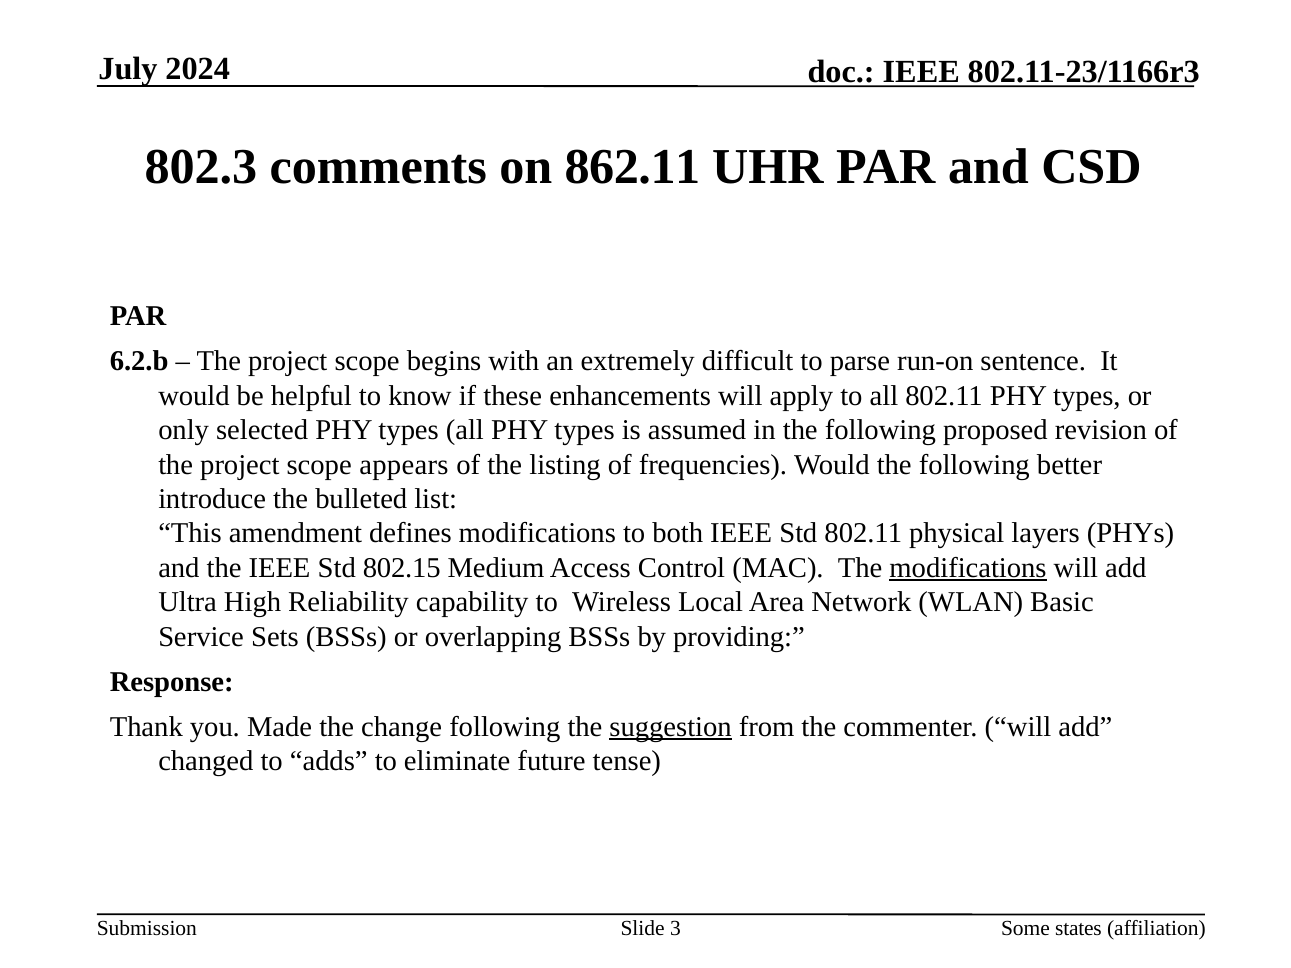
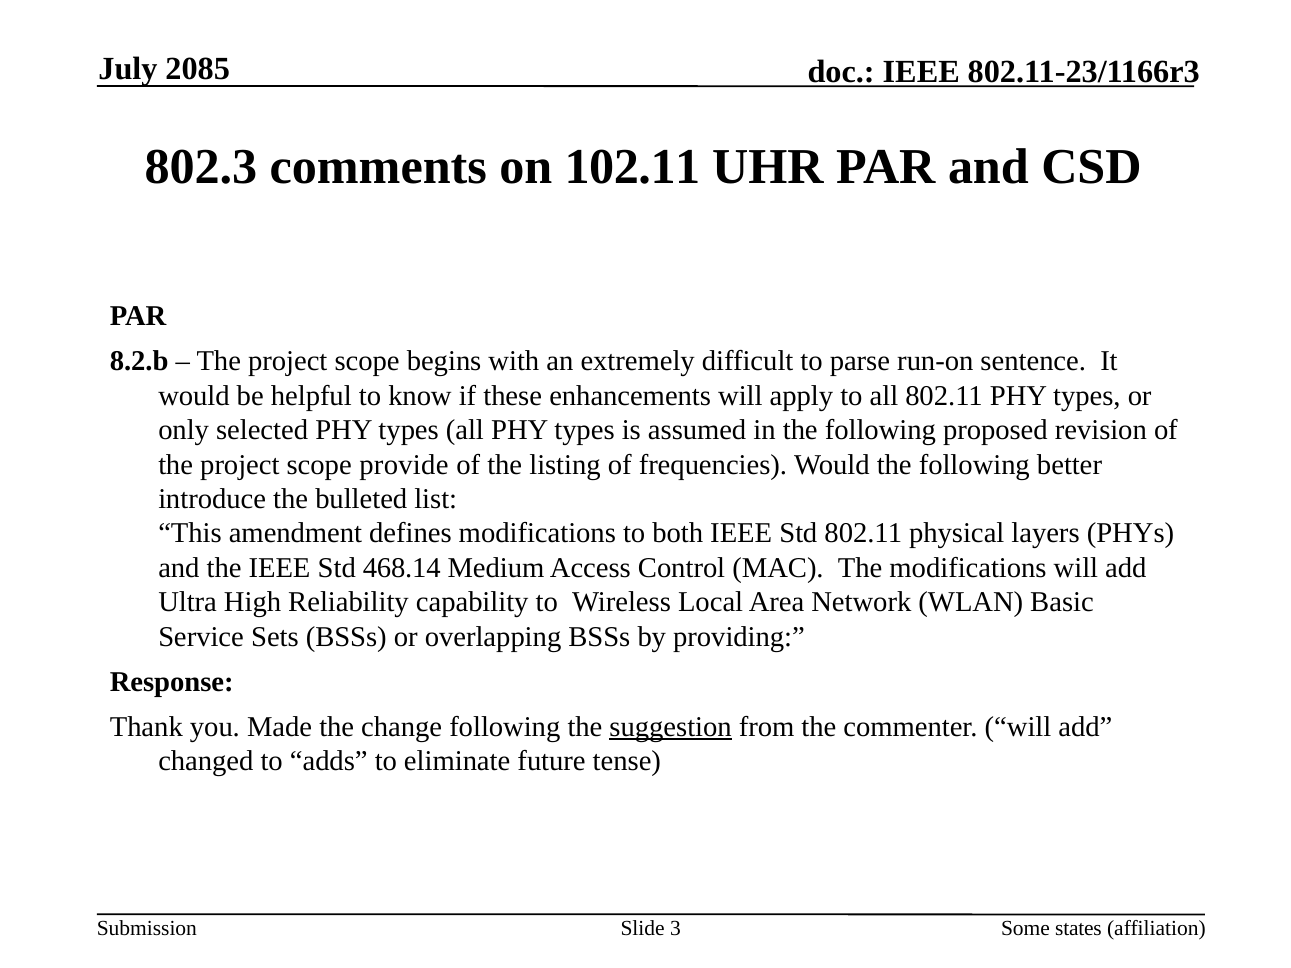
2024: 2024 -> 2085 (198, 68)
862.11: 862.11 -> 102.11 (632, 167)
6.2.b: 6.2.b -> 8.2.b (139, 362)
appears: appears -> provide (404, 465)
802.15: 802.15 -> 468.14 (402, 568)
modifications underline: present -> none (968, 568)
